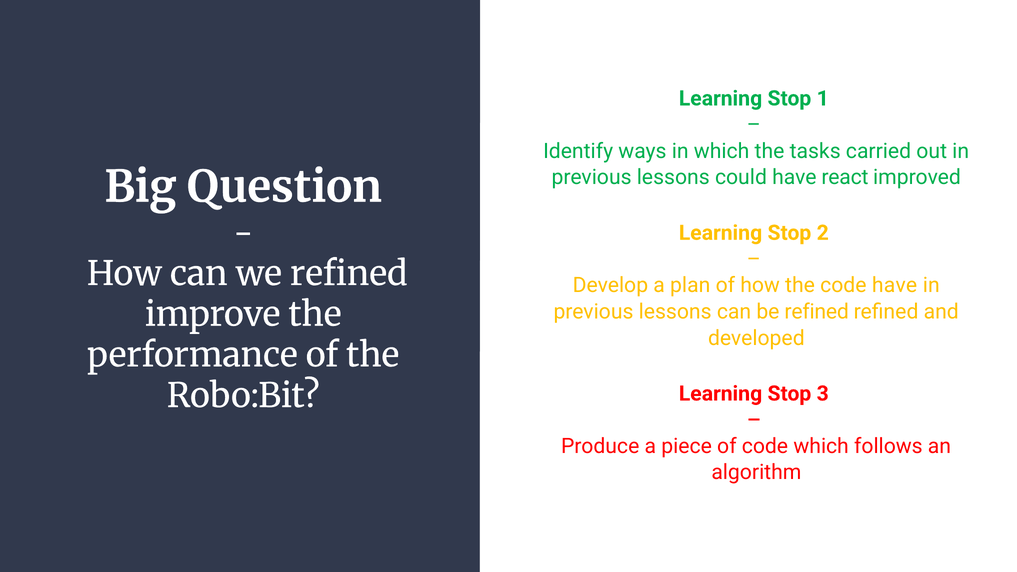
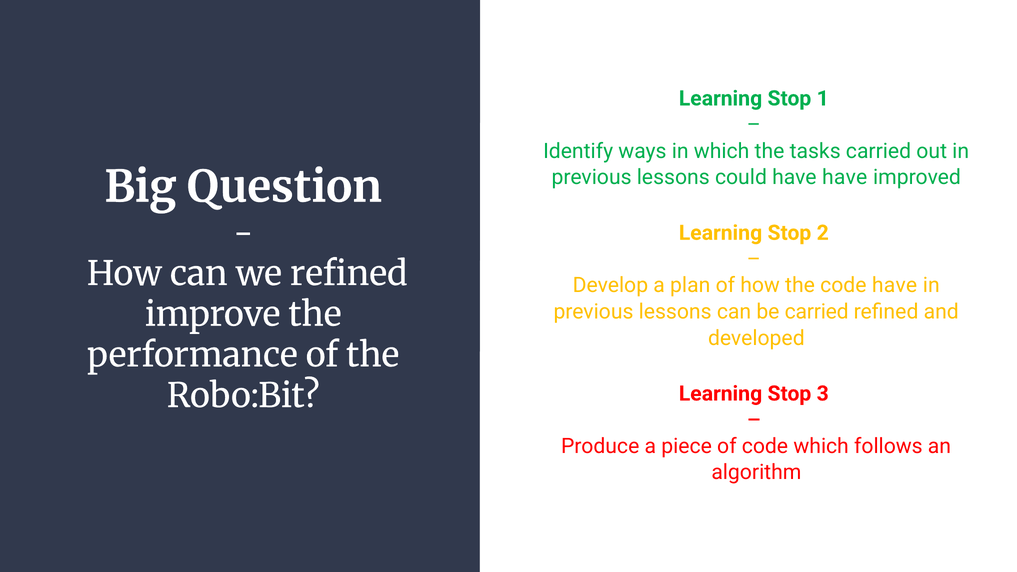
have react: react -> have (845, 177)
be refined: refined -> carried (817, 312)
